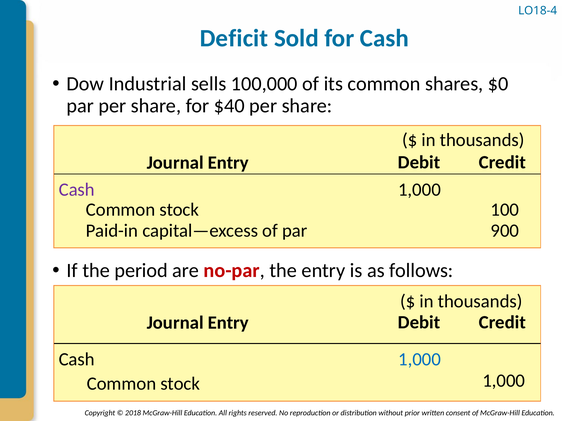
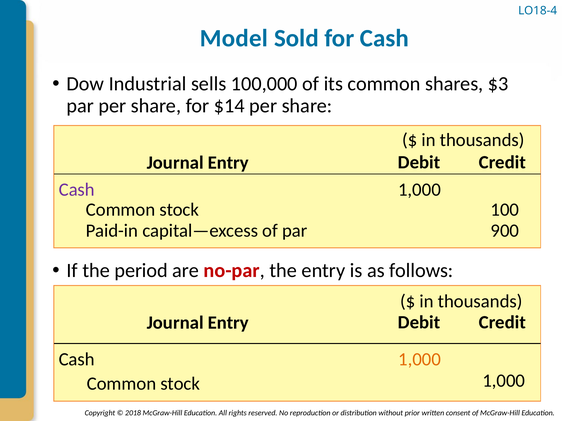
Deficit: Deficit -> Model (234, 38)
$0: $0 -> $3 (498, 84)
$40: $40 -> $14 (229, 106)
1,000 colour: blue -> orange (420, 360)
